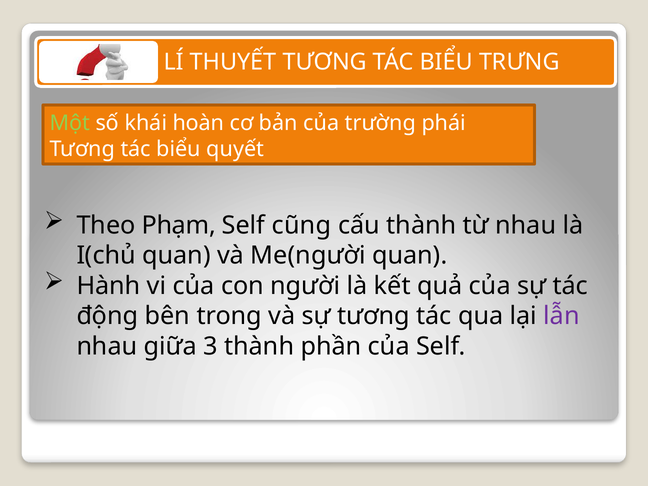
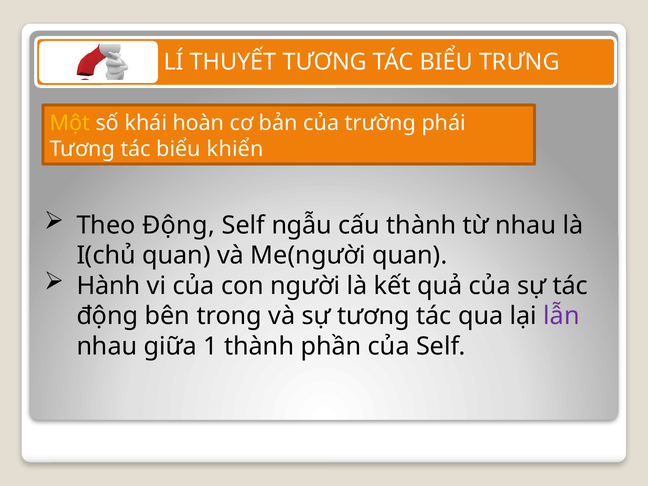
Một colour: light green -> yellow (70, 123)
quyết: quyết -> khiển (235, 149)
Theo Phạm: Phạm -> Động (179, 225)
cũng: cũng -> ngẫu (302, 225)
3: 3 -> 1 (211, 346)
